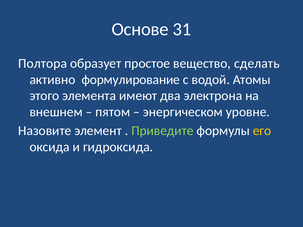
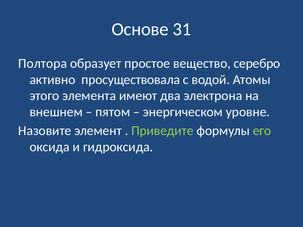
сделать: сделать -> серебро (257, 64)
формулирование: формулирование -> просуществовала (131, 80)
его colour: yellow -> light green (262, 131)
